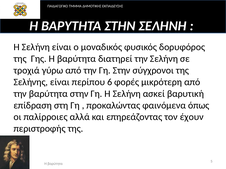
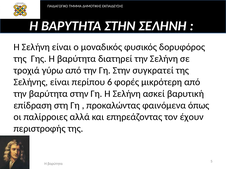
σύγχρονοι: σύγχρονοι -> συγκρατεί (153, 71)
